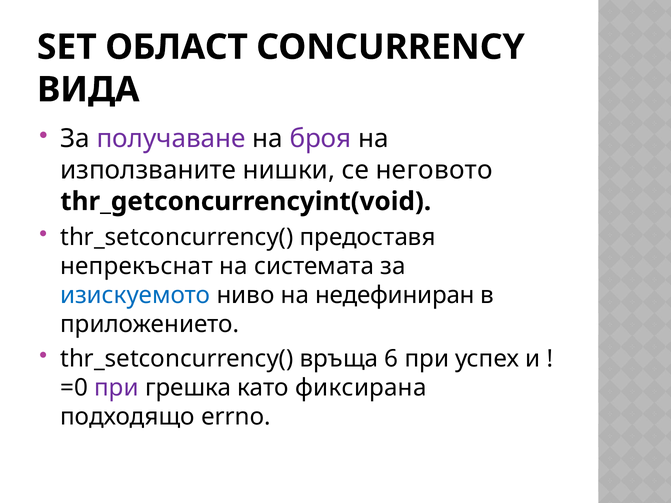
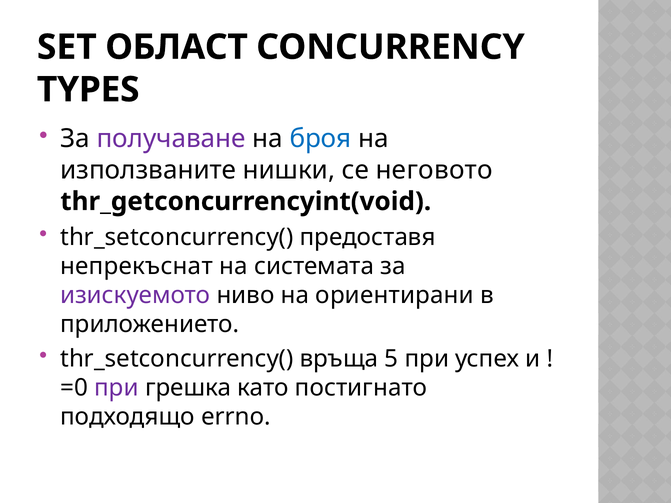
ВИДА: ВИДА -> TYPES (88, 90)
броя colour: purple -> blue (321, 139)
изискуемото colour: blue -> purple (135, 295)
недефиниран: недефиниран -> ориентирани (395, 295)
6: 6 -> 5 (391, 359)
фиксирана: фиксирана -> постигнато (361, 388)
